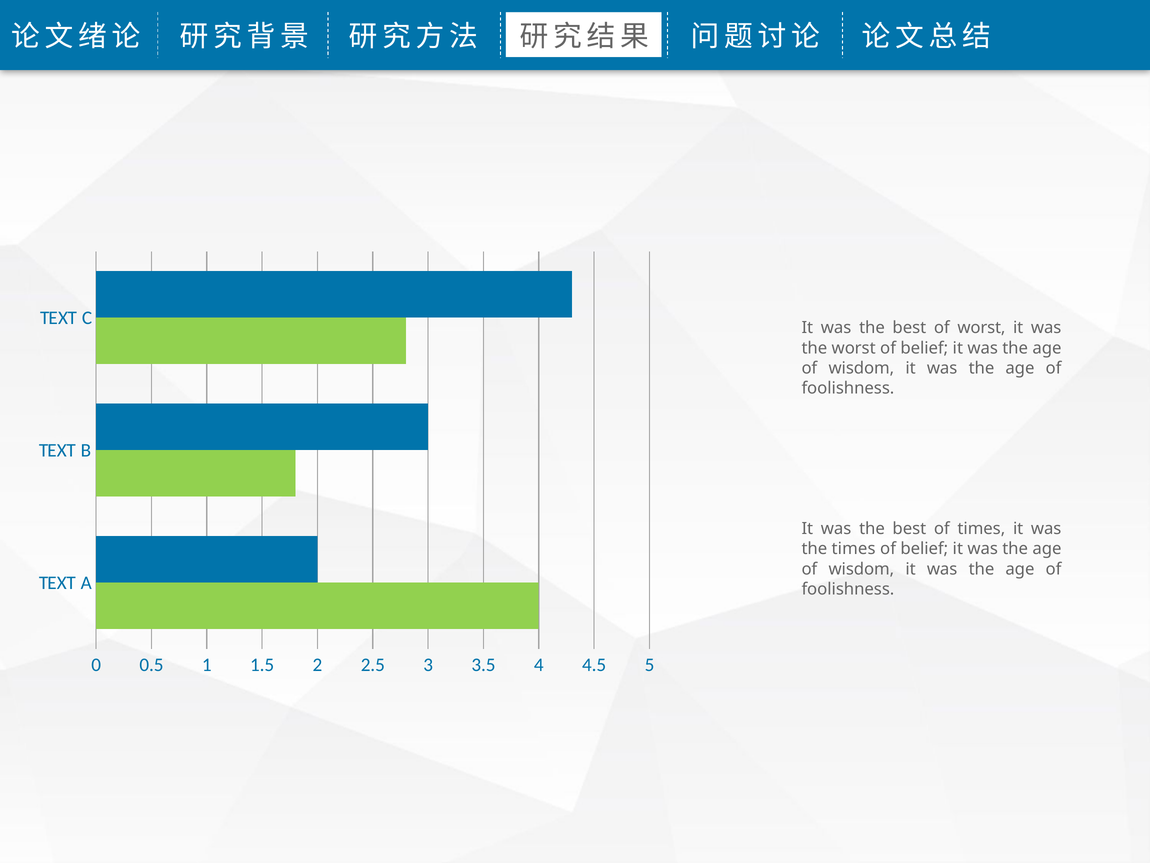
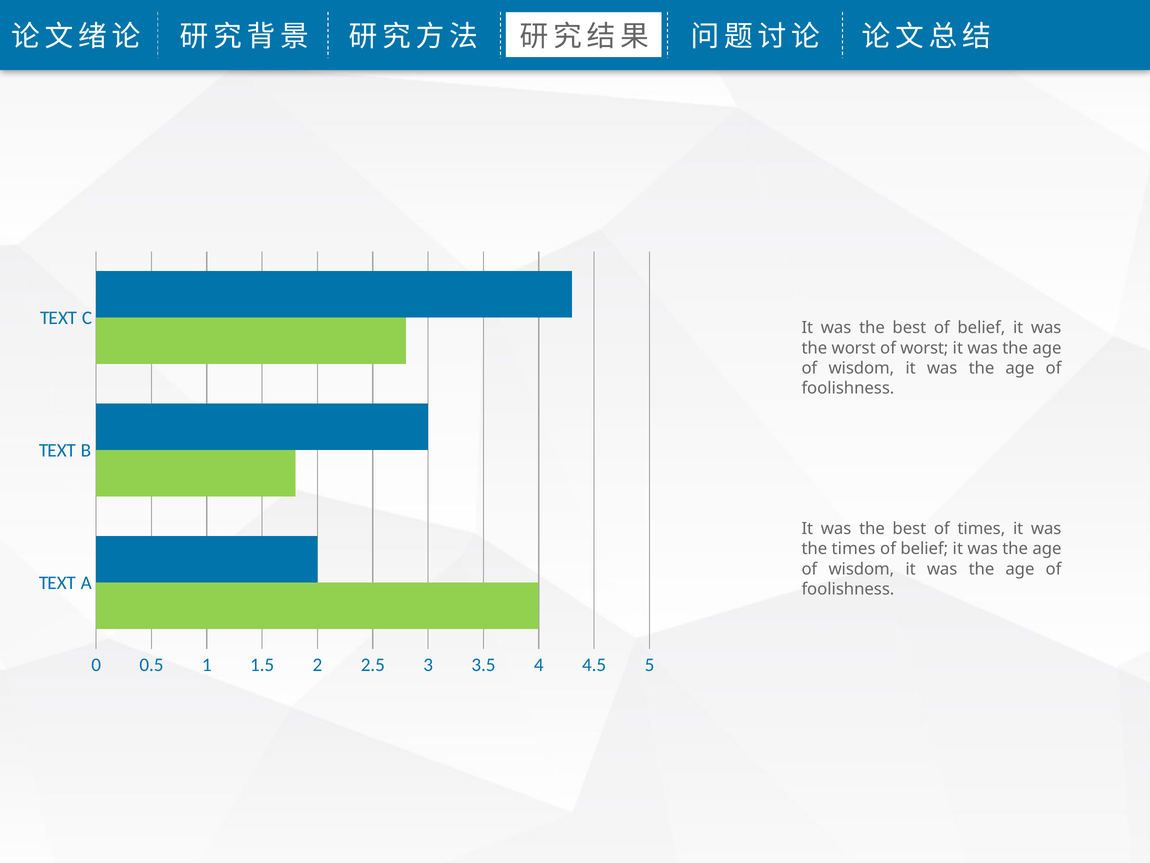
best of worst: worst -> belief (981, 328)
worst of belief: belief -> worst (924, 348)
